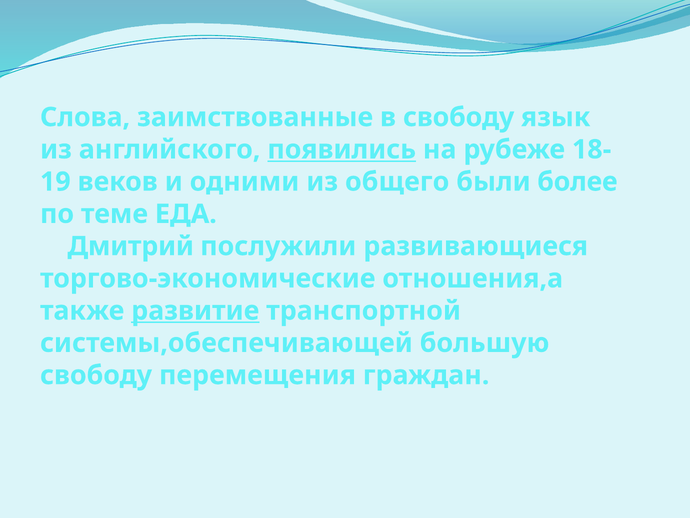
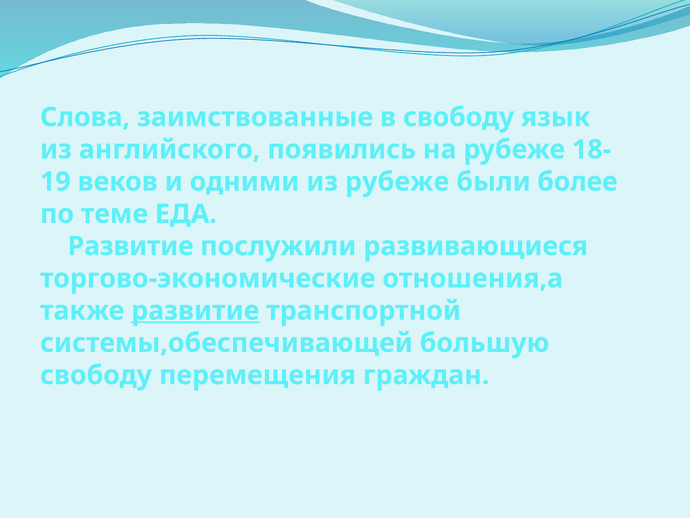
появились underline: present -> none (342, 149)
из общего: общего -> рубеже (397, 182)
Дмитрий: Дмитрий -> Развитие (131, 246)
